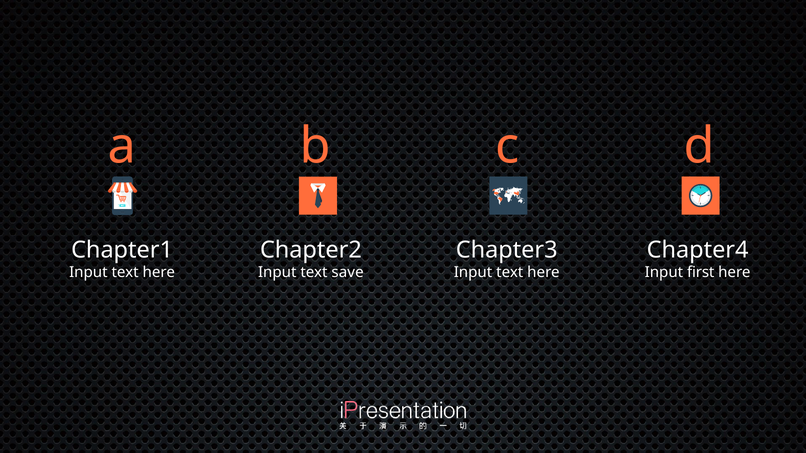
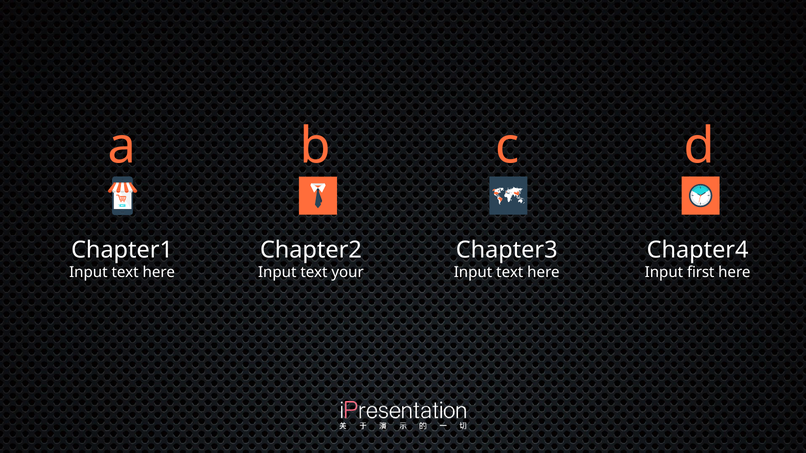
save: save -> your (348, 273)
